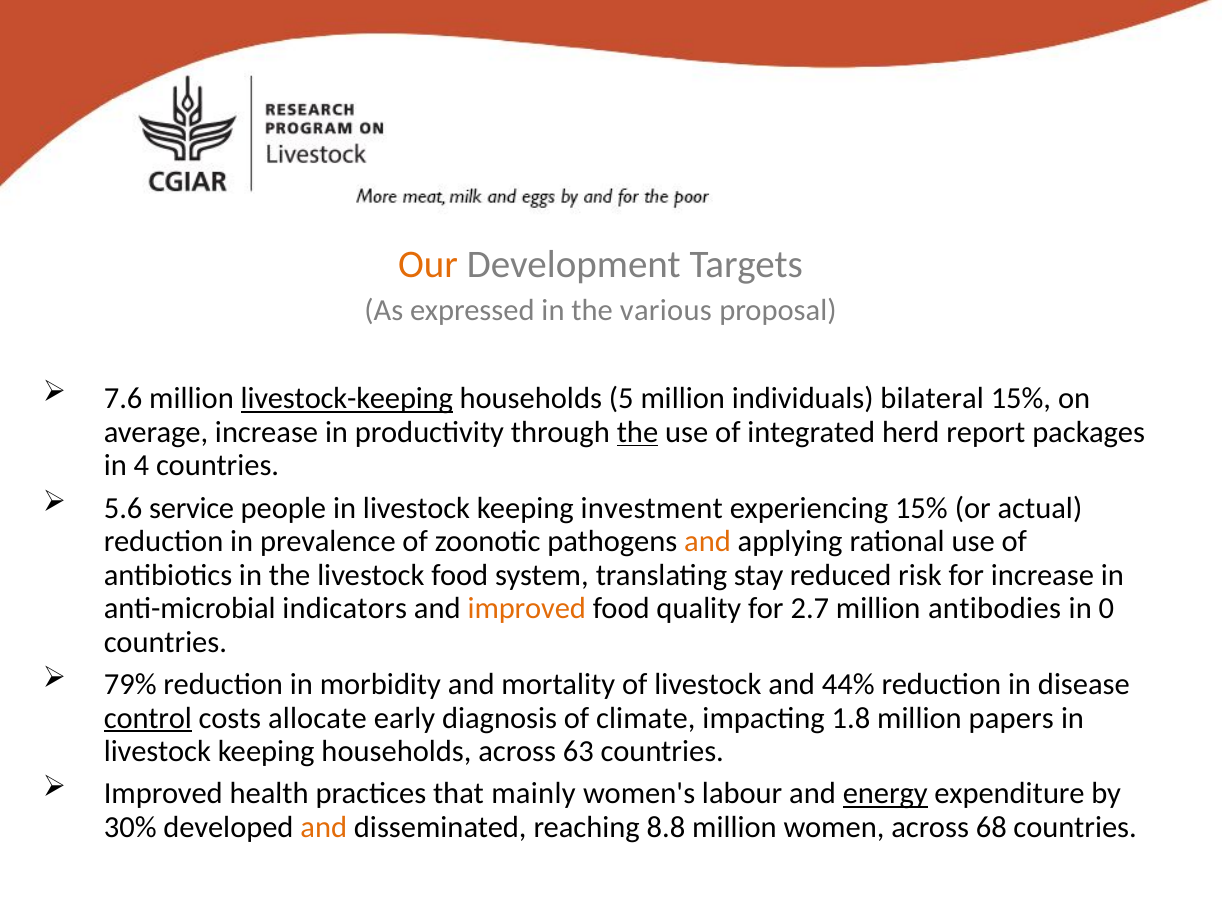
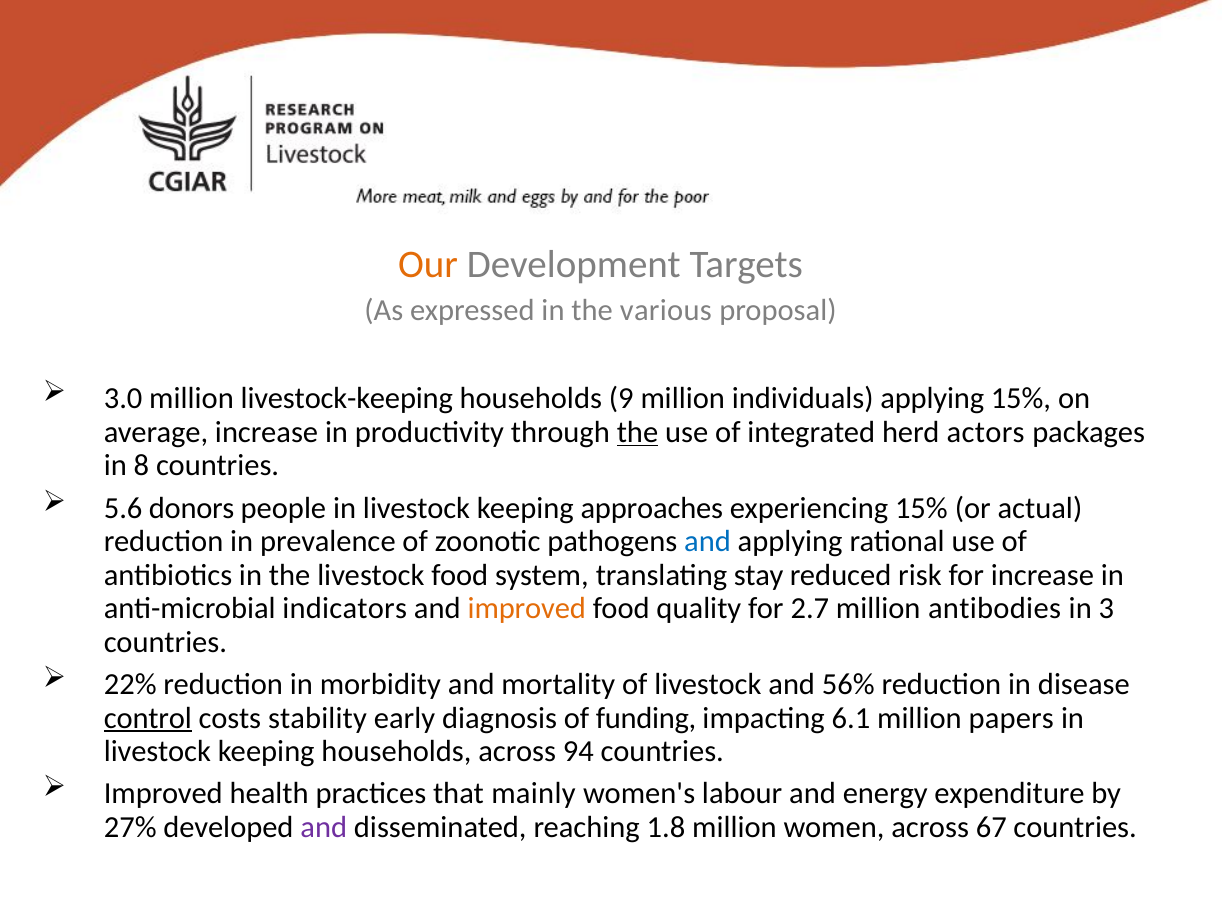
7.6: 7.6 -> 3.0 (123, 399)
livestock-keeping underline: present -> none (347, 399)
5: 5 -> 9 (621, 399)
individuals bilateral: bilateral -> applying (932, 399)
report: report -> actors (986, 433)
4: 4 -> 8 (141, 466)
service: service -> donors (192, 508)
investment: investment -> approaches (652, 508)
and colour: orange -> blue (708, 542)
0: 0 -> 3 (1106, 609)
79%: 79% -> 22% (130, 685)
44%: 44% -> 56% (848, 685)
allocate: allocate -> stability (317, 718)
climate: climate -> funding (646, 718)
1.8: 1.8 -> 6.1 (851, 718)
63: 63 -> 94 (578, 752)
energy underline: present -> none (885, 794)
30%: 30% -> 27% (130, 828)
and colour: orange -> purple (324, 828)
8.8: 8.8 -> 1.8 (666, 828)
68: 68 -> 67 (991, 828)
